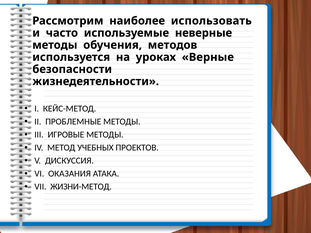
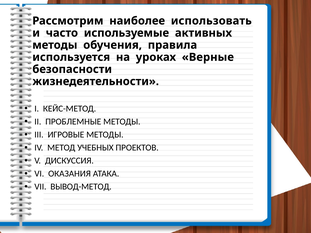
неверные: неверные -> активных (203, 33)
методов: методов -> правила (172, 45)
ЖИЗНИ-МЕТОД: ЖИЗНИ-МЕТОД -> ВЫВОД-МЕТОД (81, 187)
